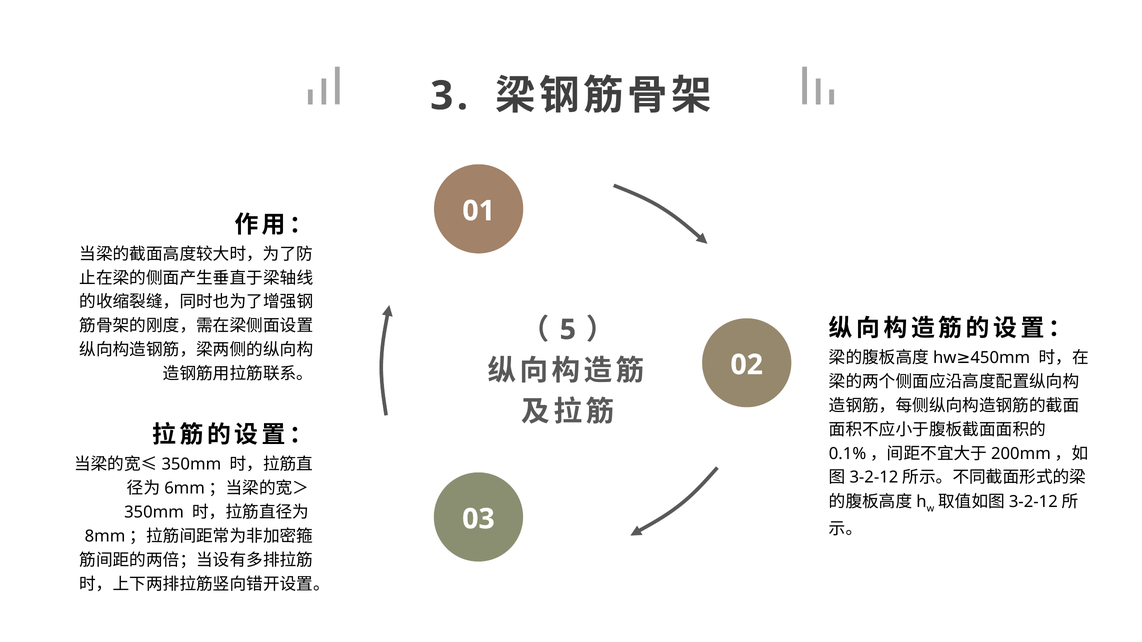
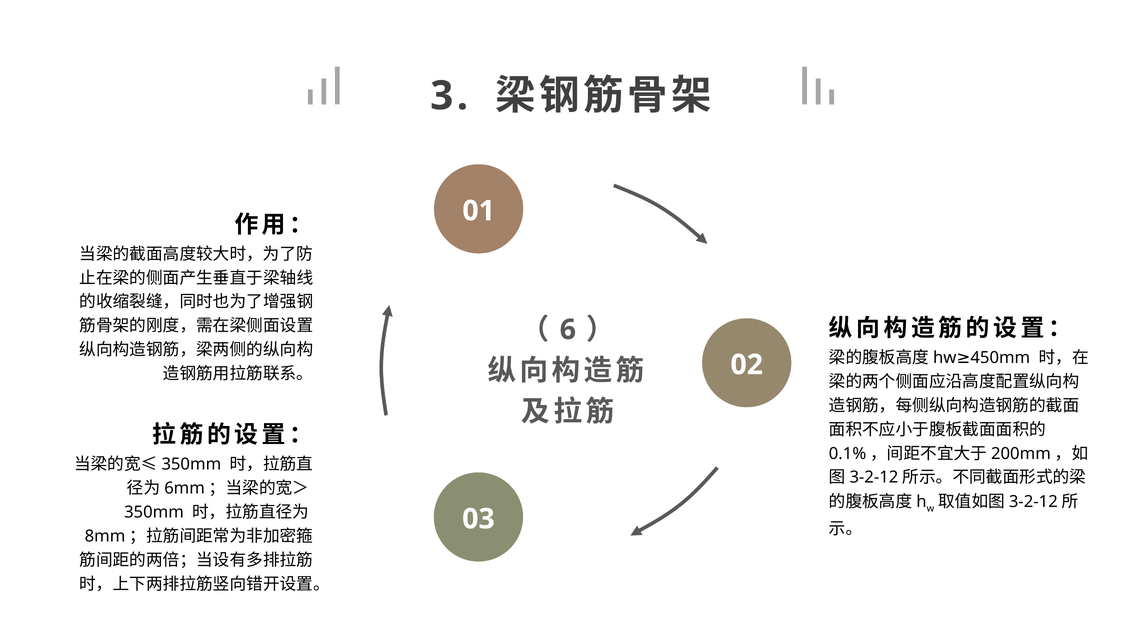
5: 5 -> 6 (568, 330)
